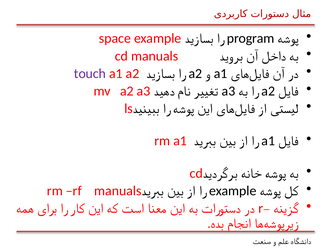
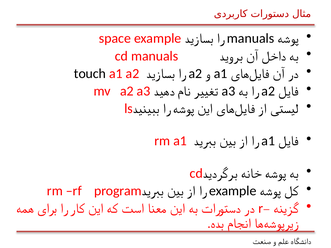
program: program -> manuals (251, 38)
touch colour: purple -> black (90, 74)
rf manuals: manuals -> program (118, 191)
